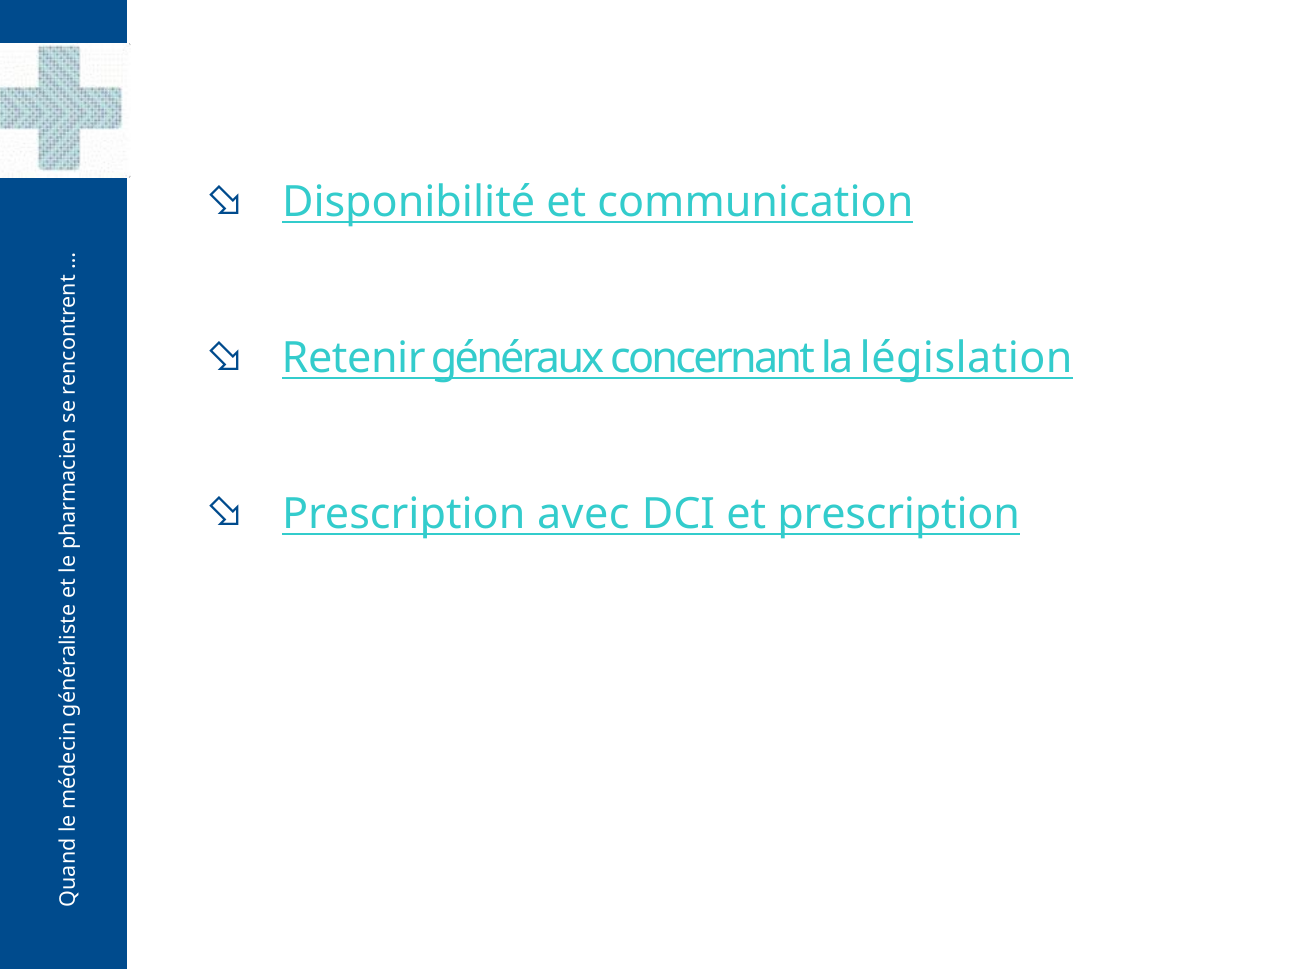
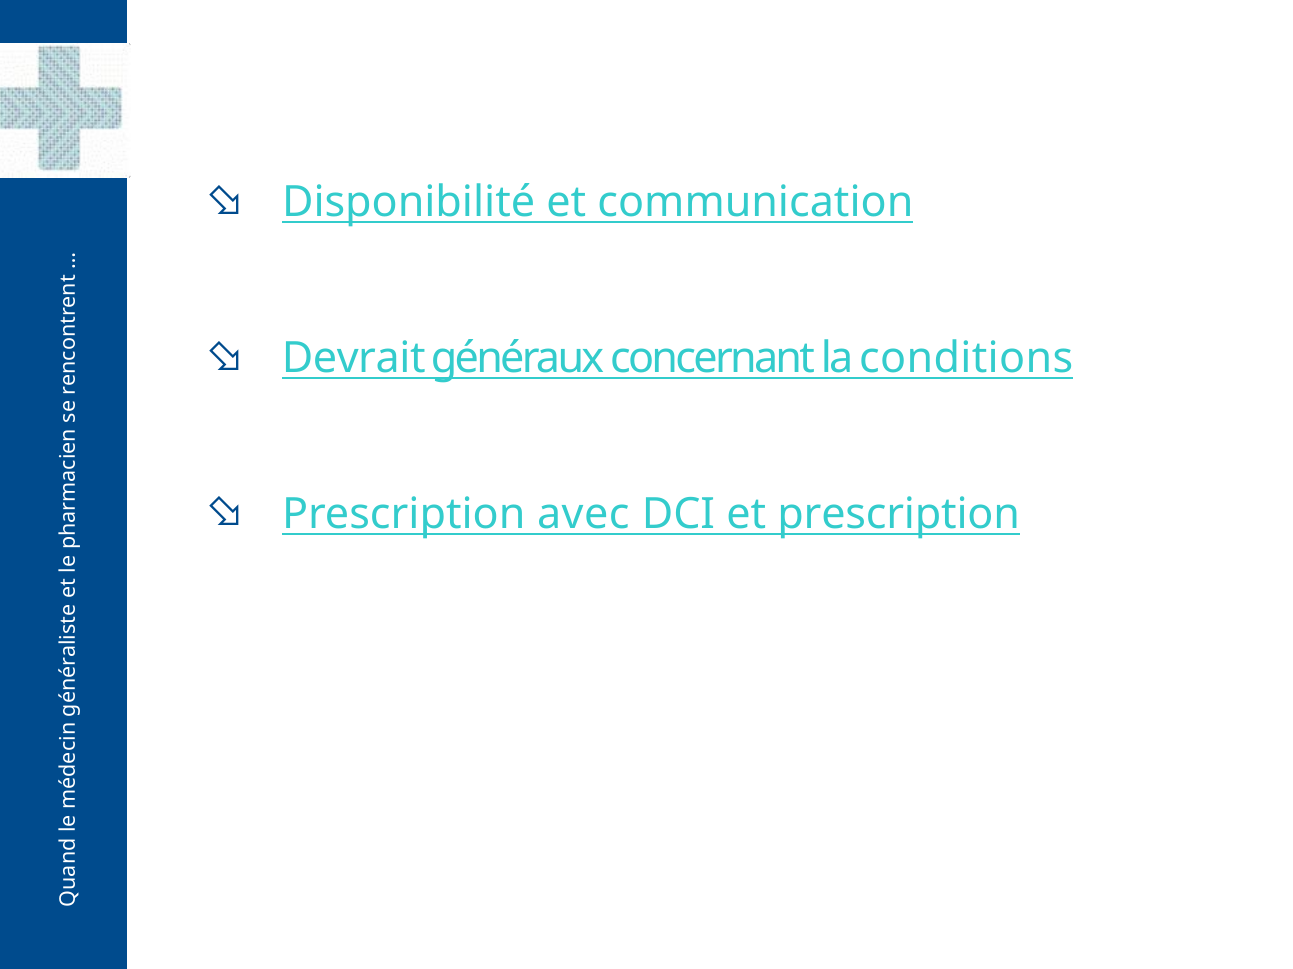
Retenir: Retenir -> Devrait (354, 359)
législation: législation -> conditions (966, 359)
